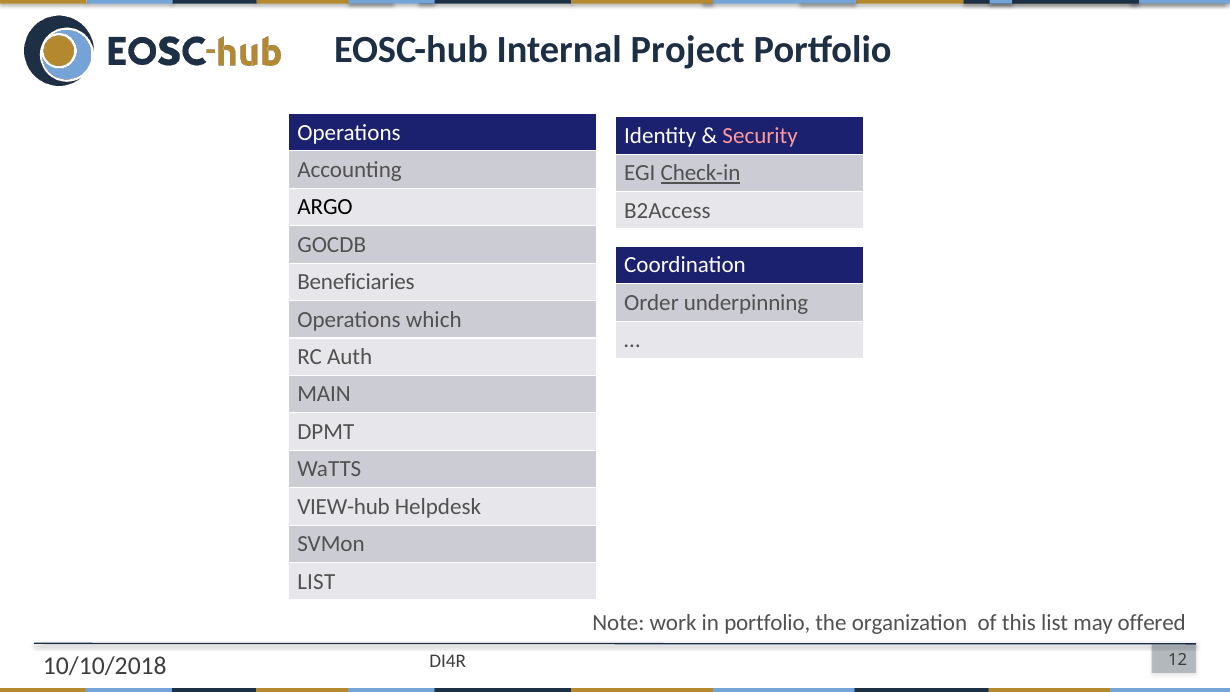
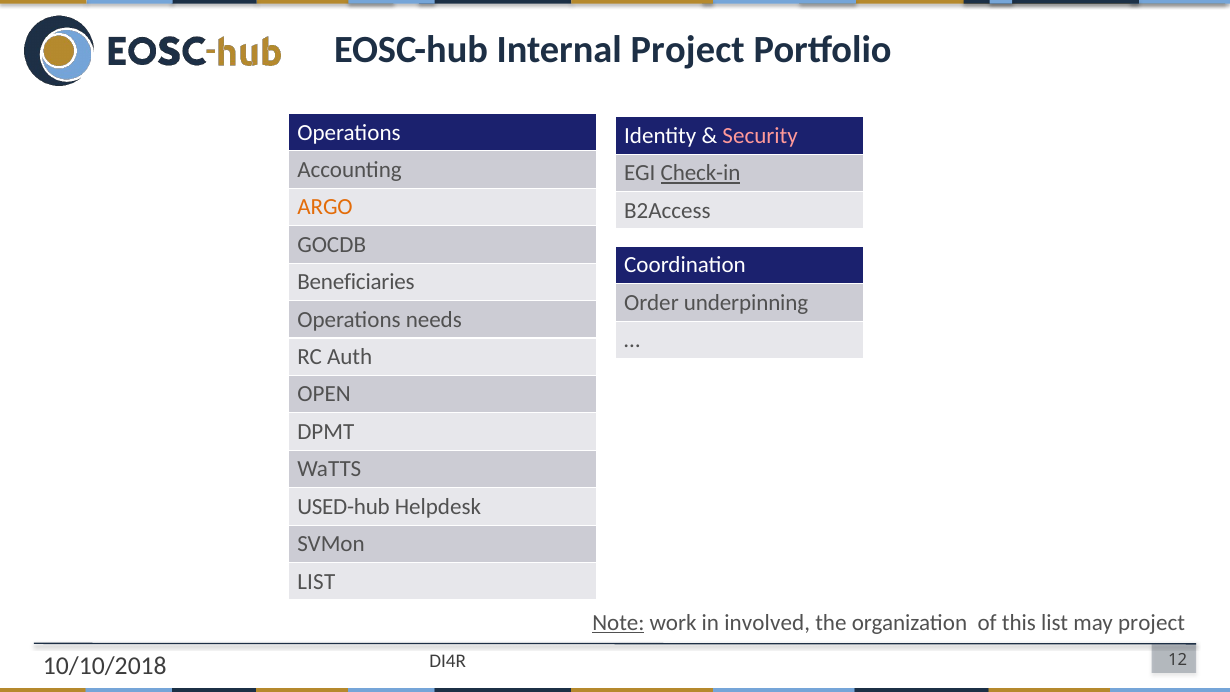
ARGO colour: black -> orange (325, 207)
which: which -> needs (434, 319)
MAIN: MAIN -> OPEN (324, 394)
VIEW-hub: VIEW-hub -> USED-hub (344, 507)
Note underline: none -> present (618, 623)
in portfolio: portfolio -> involved (767, 623)
may offered: offered -> project (1152, 623)
